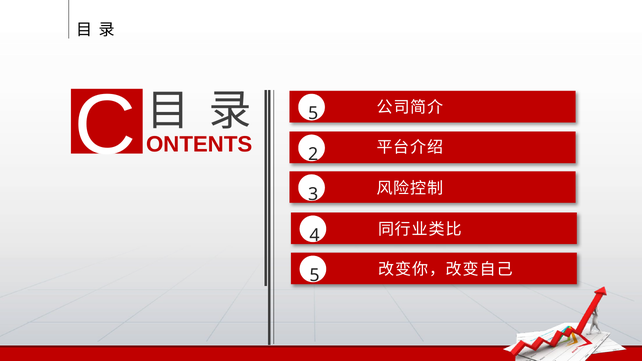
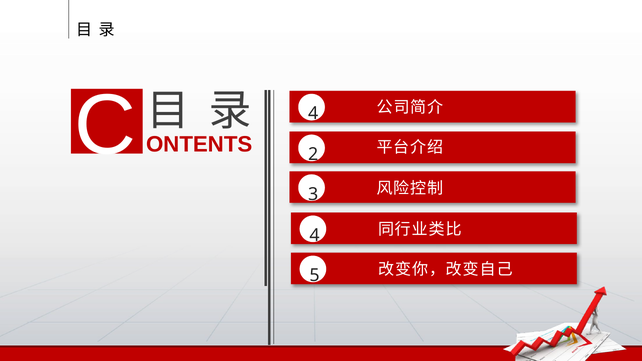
C 5: 5 -> 4 (313, 114)
